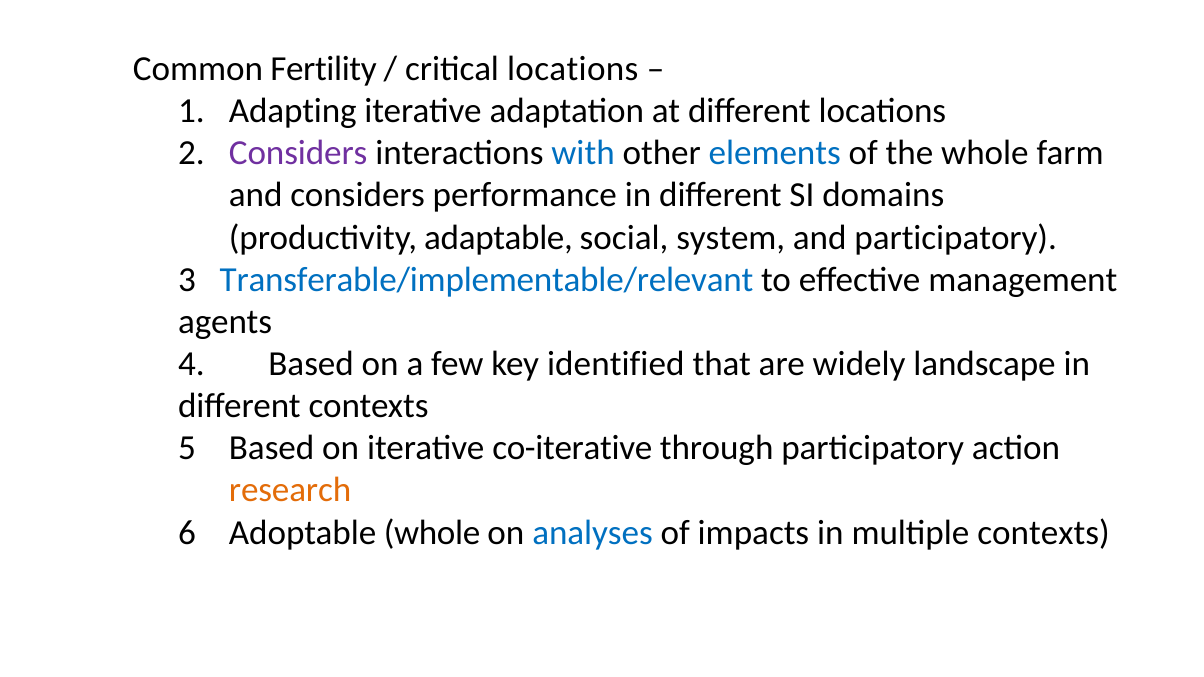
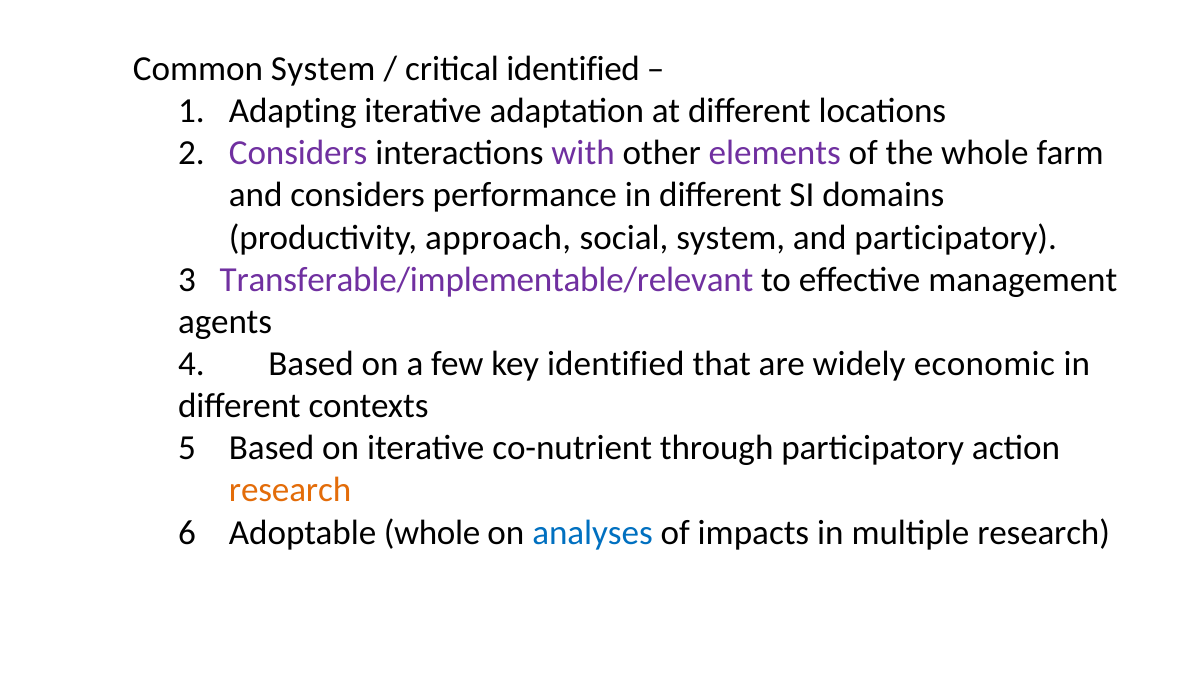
Common Fertility: Fertility -> System (323, 69)
critical locations: locations -> identified (573, 69)
with colour: blue -> purple (583, 153)
elements colour: blue -> purple (775, 153)
adaptable: adaptable -> approach (498, 238)
Transferable/implementable/relevant colour: blue -> purple (487, 280)
landscape: landscape -> economic (984, 364)
co-iterative: co-iterative -> co-nutrient (572, 448)
multiple contexts: contexts -> research (1044, 533)
